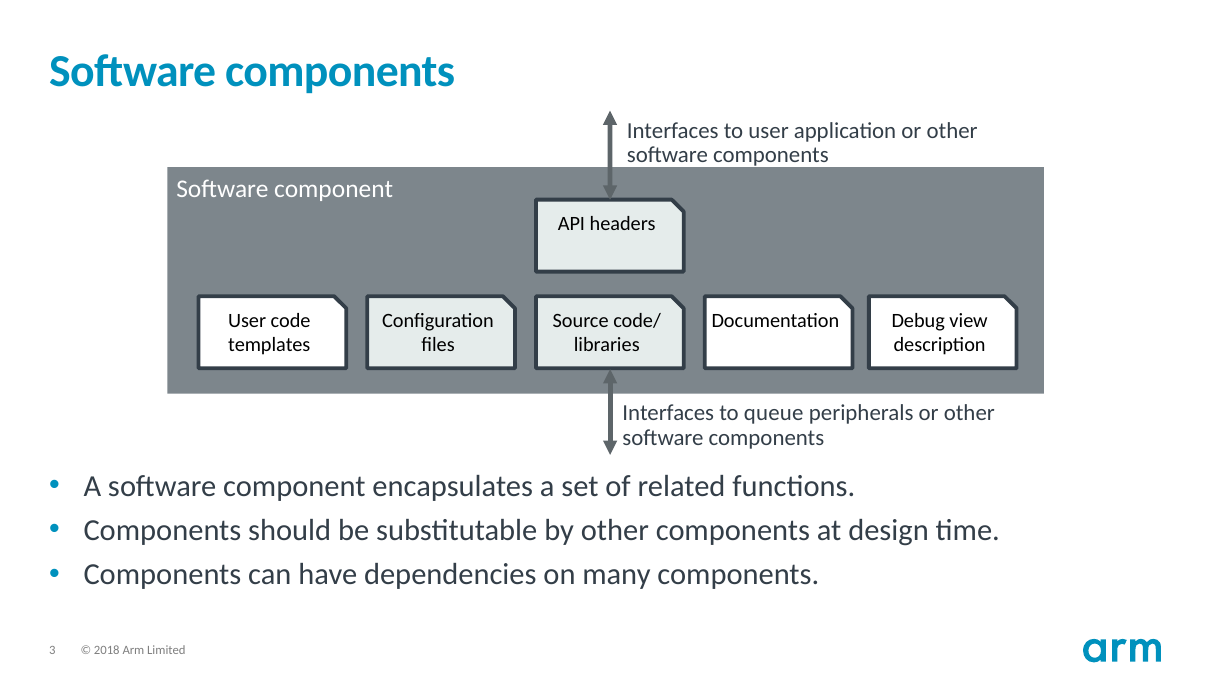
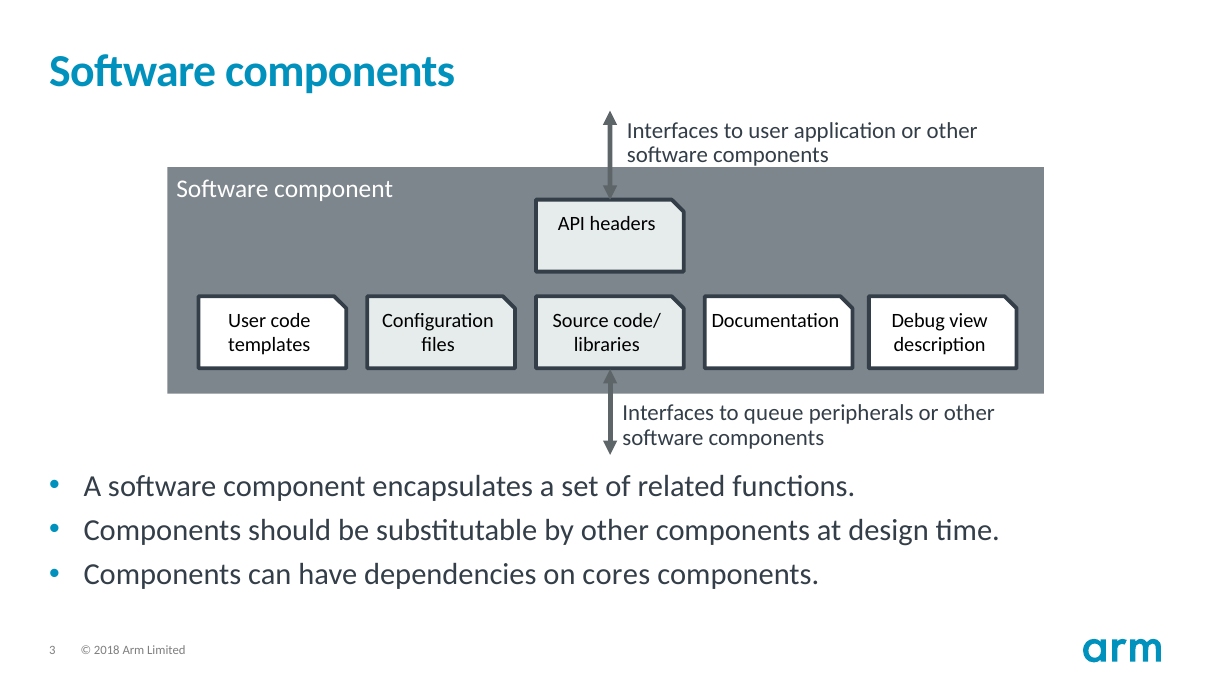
many: many -> cores (616, 575)
